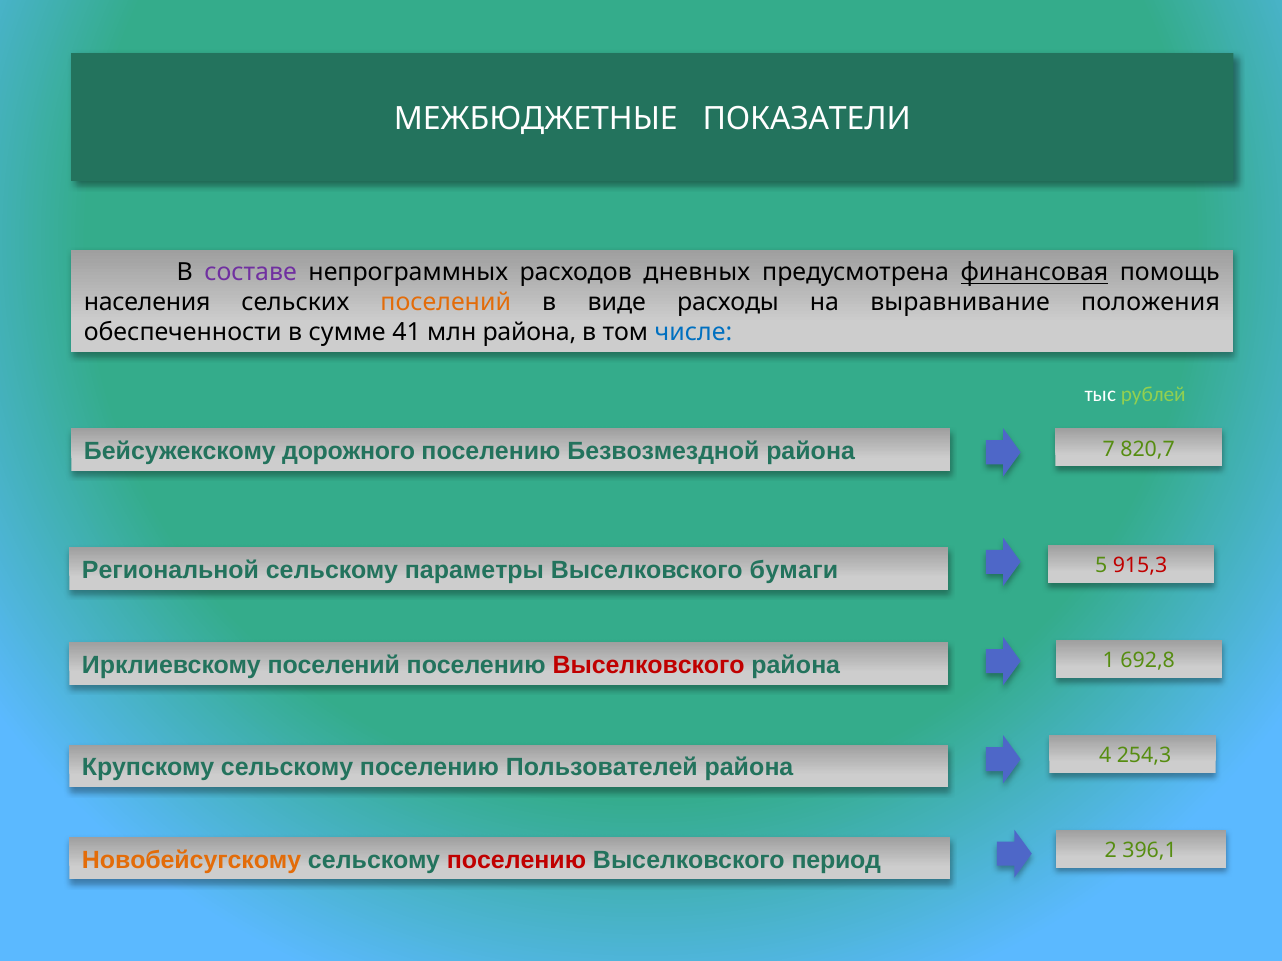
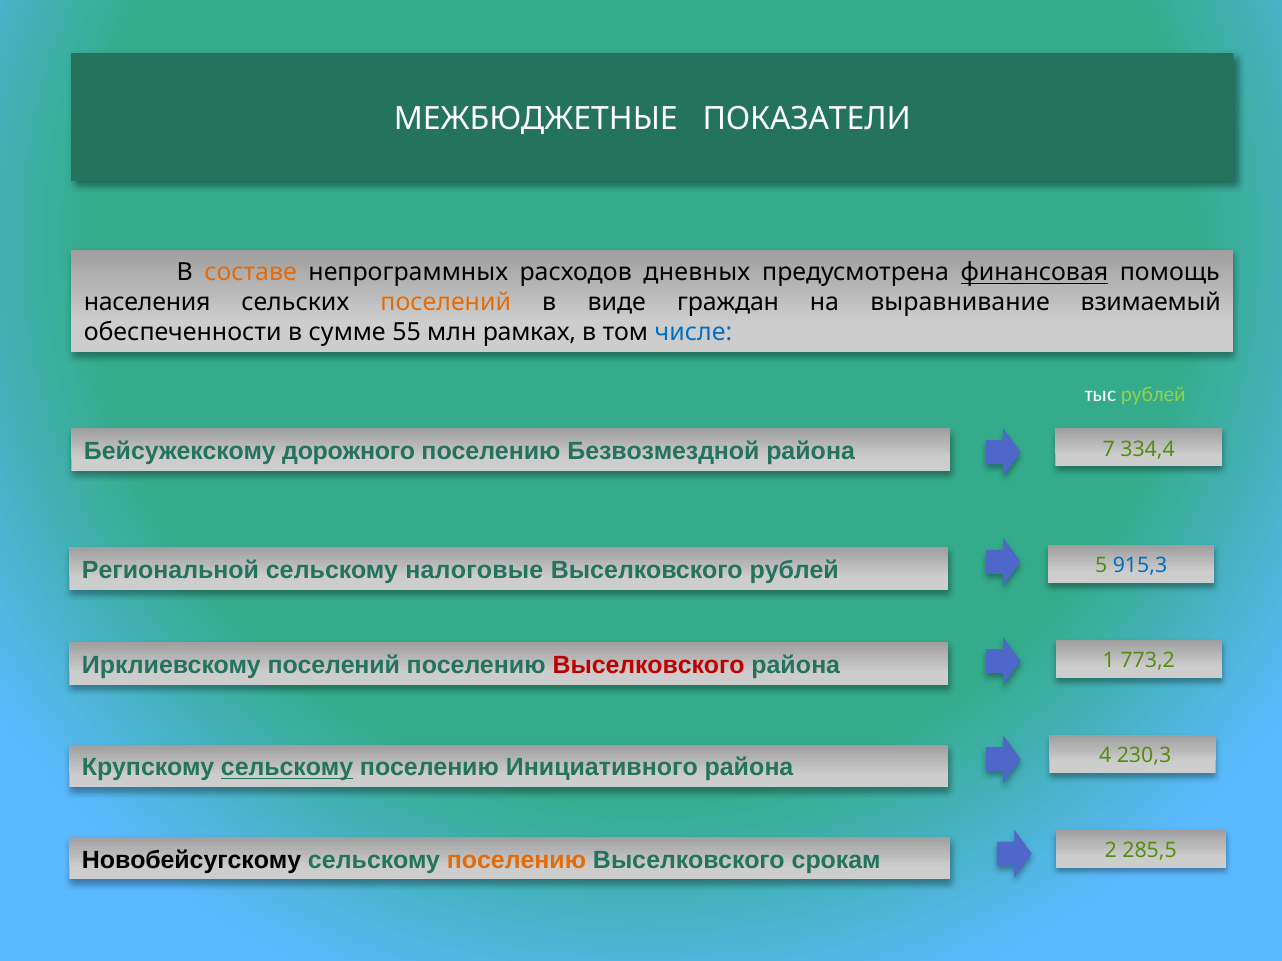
составе colour: purple -> orange (251, 273)
расходы: расходы -> граждан (728, 303)
положения: положения -> взимаемый (1151, 303)
41: 41 -> 55 (407, 333)
млн района: района -> рамках (529, 333)
820,7: 820,7 -> 334,4 (1148, 449)
параметры: параметры -> налоговые (474, 570)
Выселковского бумаги: бумаги -> рублей (794, 570)
915,3 colour: red -> blue (1140, 566)
692,8: 692,8 -> 773,2 (1148, 661)
254,3: 254,3 -> 230,3 (1144, 756)
сельскому underline: none -> present (287, 768)
Пользователей: Пользователей -> Инициативного (602, 768)
396,1: 396,1 -> 285,5 (1150, 851)
Новобейсугскому colour: orange -> black (192, 860)
поселению colour: red -> orange (516, 860)
период: период -> срокам (836, 860)
